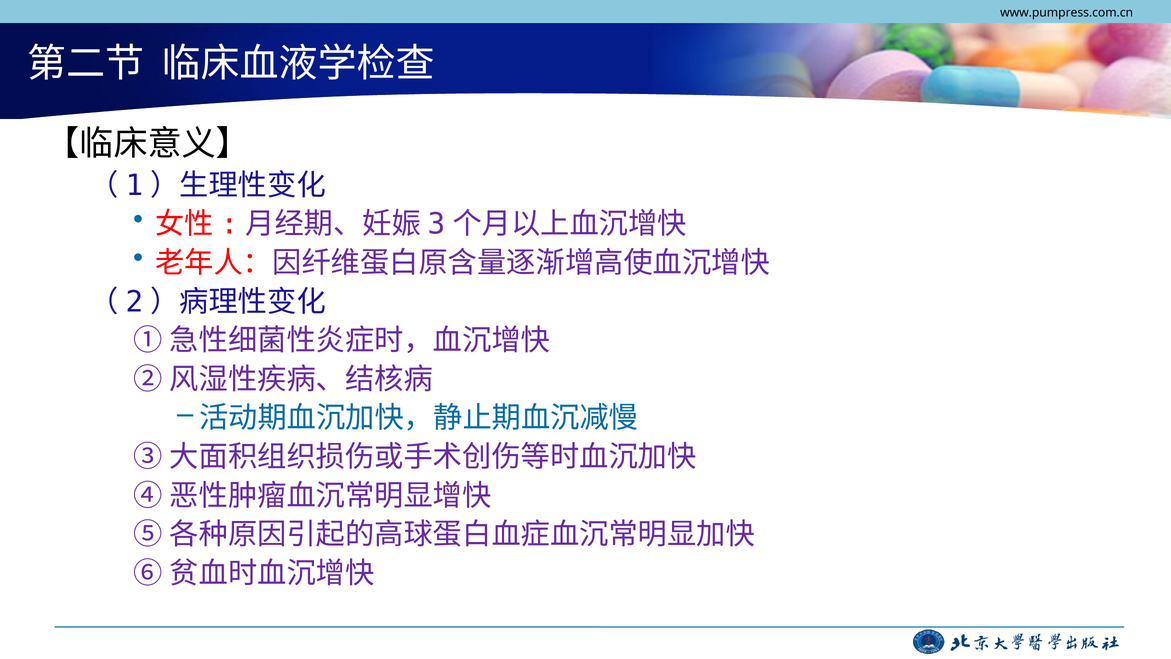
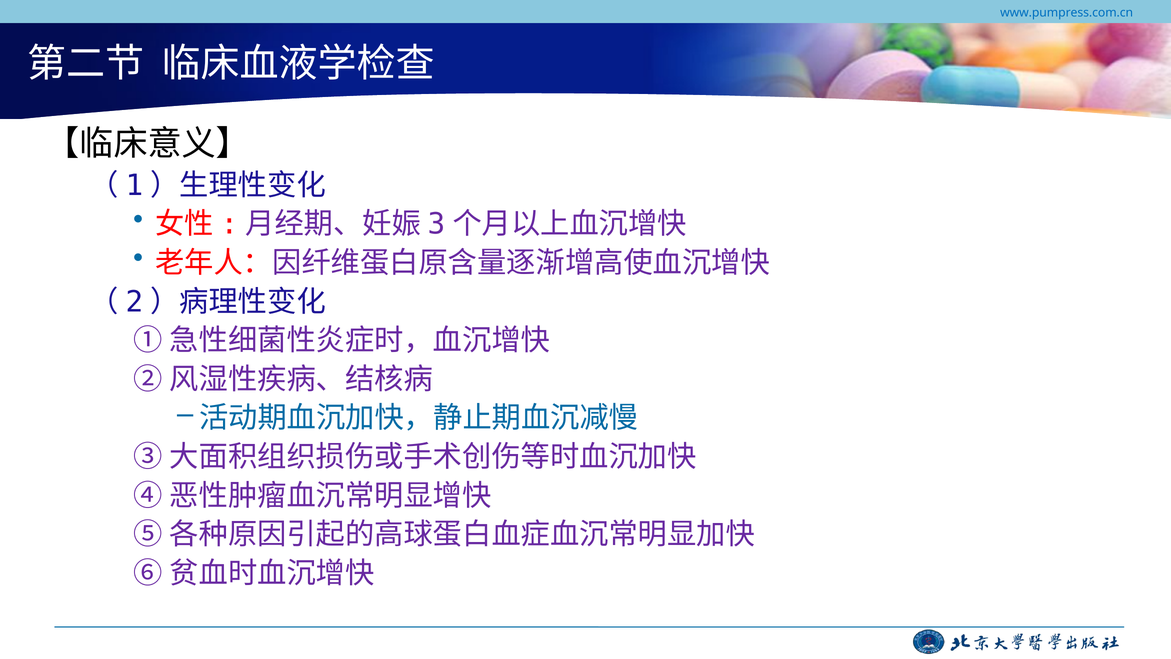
www.pumpress.com.cn colour: black -> blue (1067, 13)
